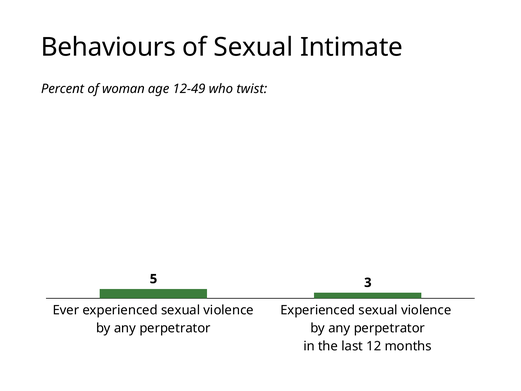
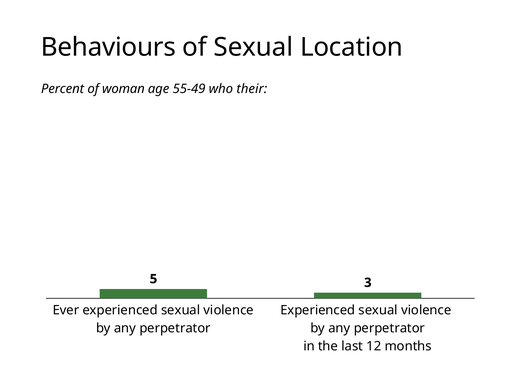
Intimate: Intimate -> Location (352, 47)
12-49: 12-49 -> 55-49 (189, 89)
twist: twist -> their (252, 89)
